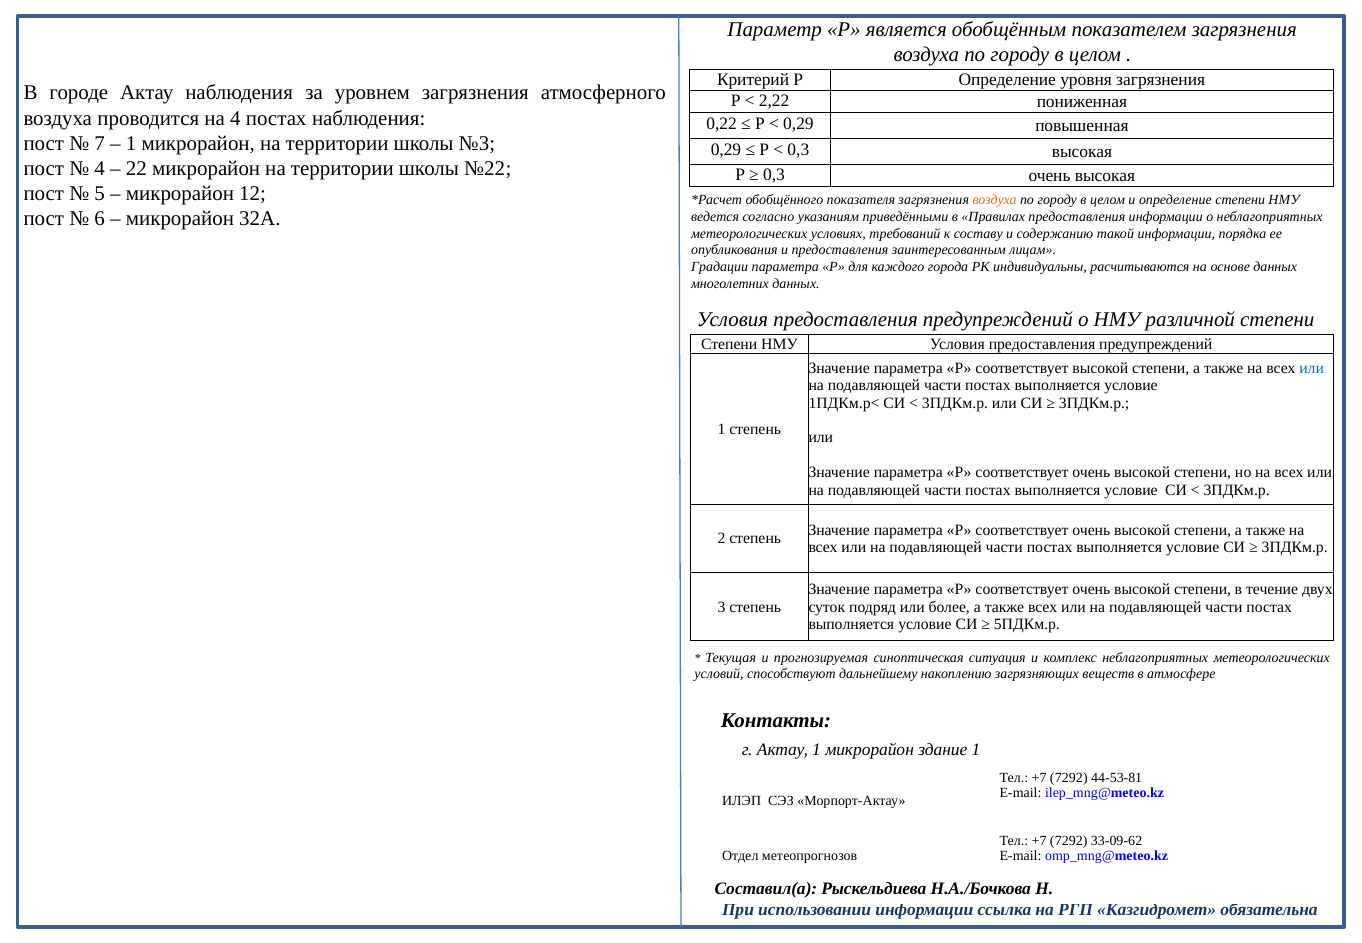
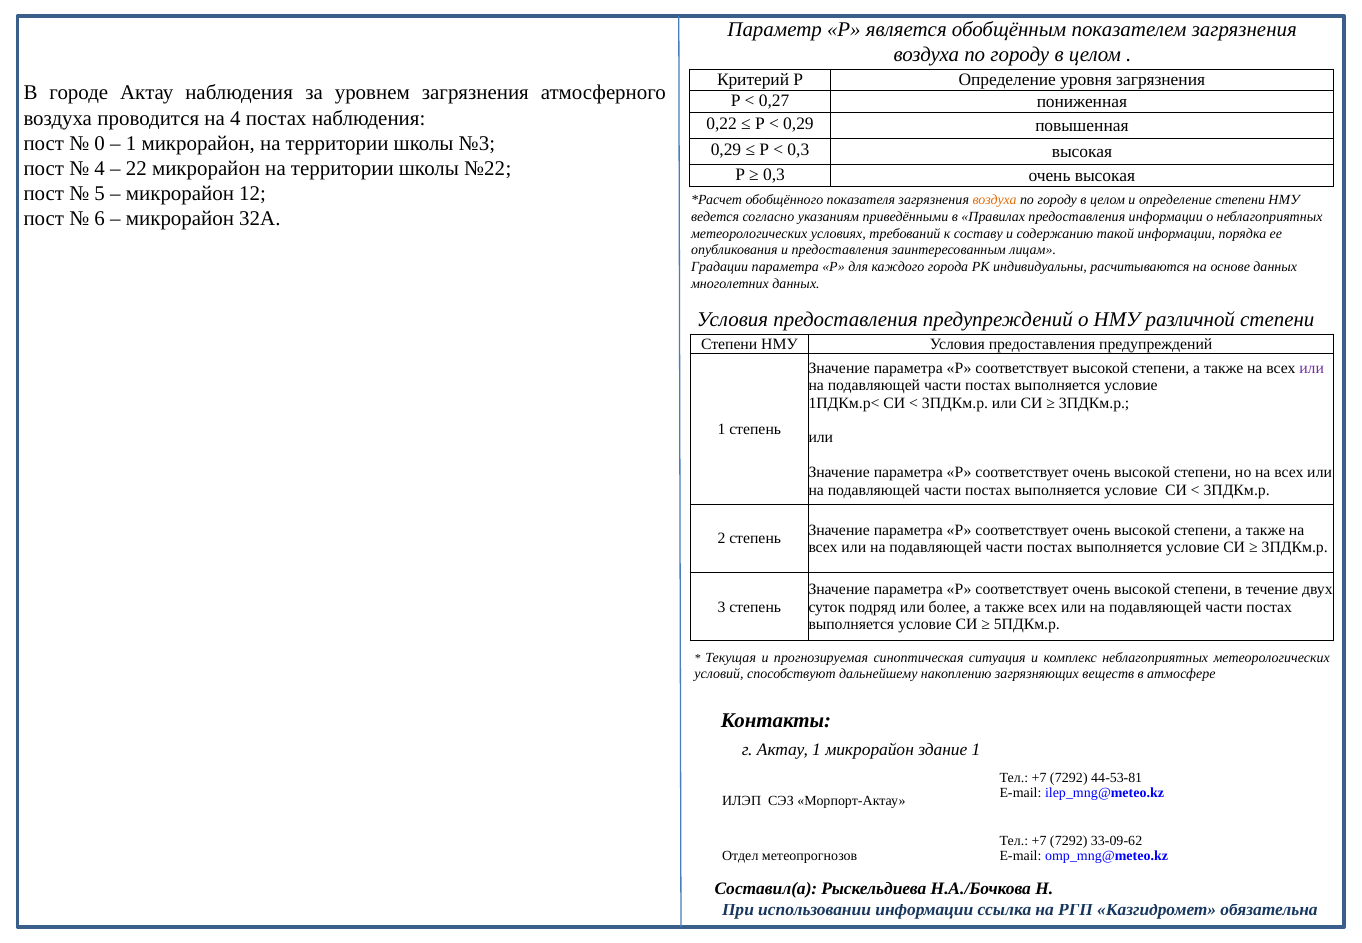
2,22: 2,22 -> 0,27 (774, 101)
7: 7 -> 0 (100, 143)
или colour: blue -> purple (1312, 368)
